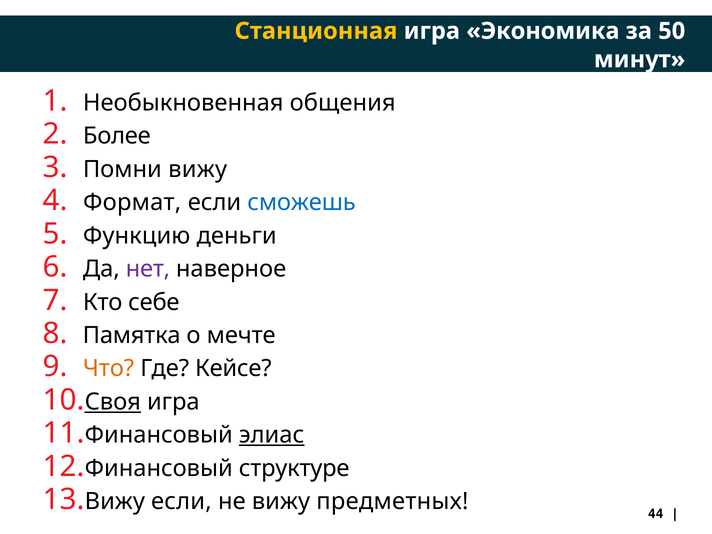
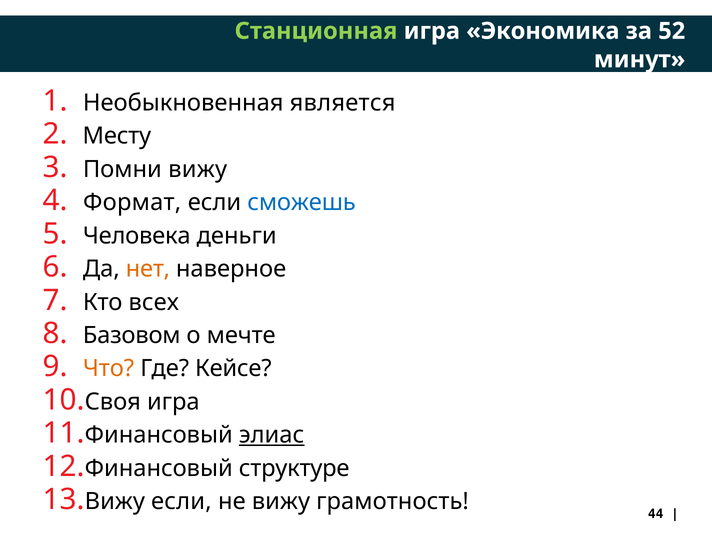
Станционная colour: yellow -> light green (316, 31)
50: 50 -> 52 (672, 31)
общения: общения -> является (343, 103)
Более: Более -> Месту (117, 136)
Функцию: Функцию -> Человека (137, 236)
нет colour: purple -> orange (148, 269)
себе: себе -> всех (154, 302)
Памятка: Памятка -> Базовом (132, 335)
Своя underline: present -> none (113, 402)
предметных: предметных -> грамотность (393, 502)
